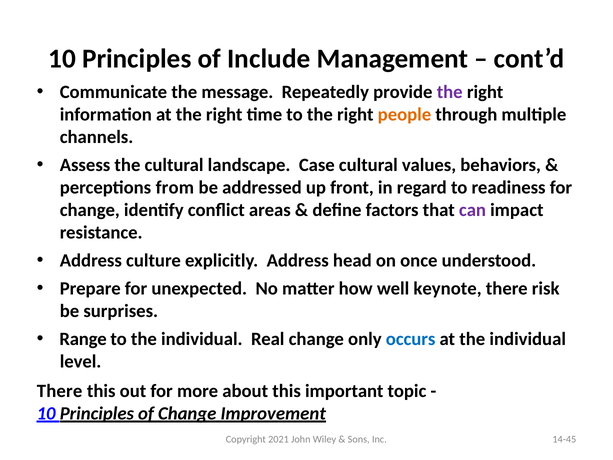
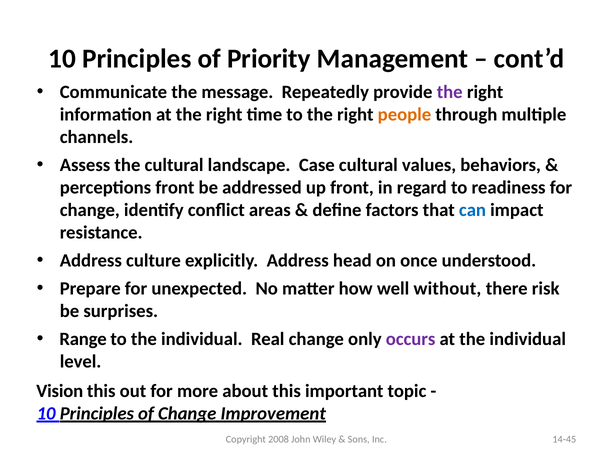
Include: Include -> Priority (269, 59)
perceptions from: from -> front (175, 188)
can colour: purple -> blue (472, 210)
keynote: keynote -> without (447, 288)
occurs colour: blue -> purple (411, 339)
There: There -> Vision (60, 391)
2021: 2021 -> 2008 (279, 439)
